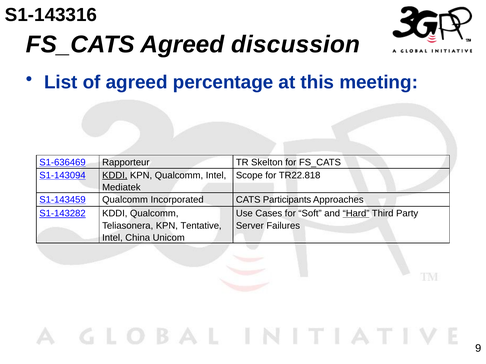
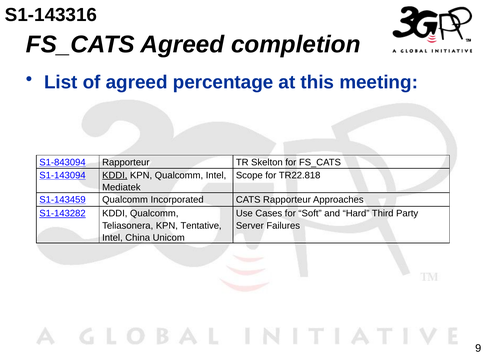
discussion: discussion -> completion (296, 45)
S1-636469: S1-636469 -> S1-843094 (63, 162)
CATS Participants: Participants -> Rapporteur (287, 200)
Hard underline: present -> none (356, 214)
